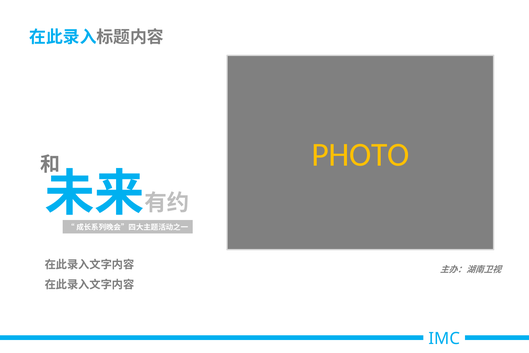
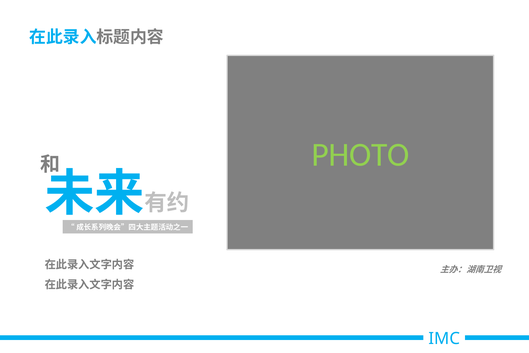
PHOTO colour: yellow -> light green (361, 155)
